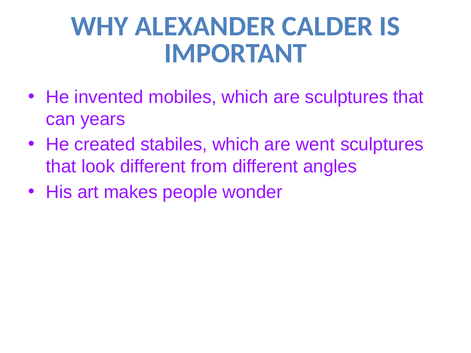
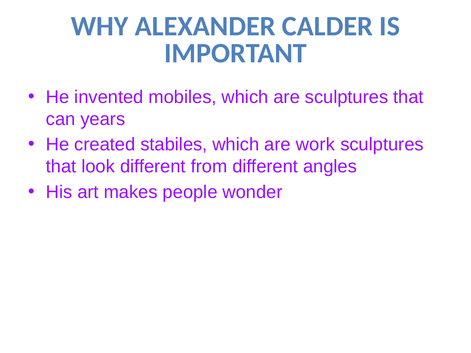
went: went -> work (315, 145)
